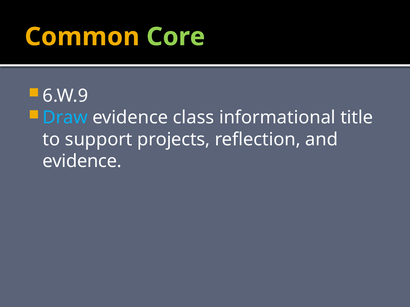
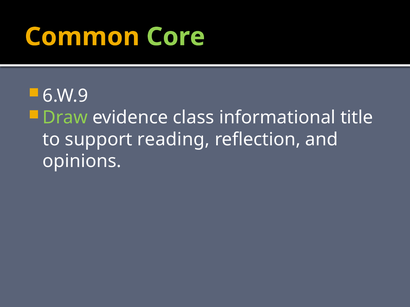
Draw colour: light blue -> light green (65, 118)
projects: projects -> reading (174, 140)
evidence: evidence -> opinions (82, 162)
